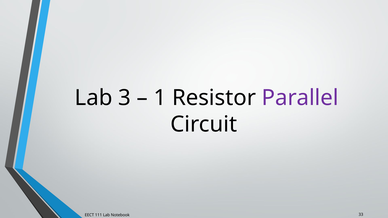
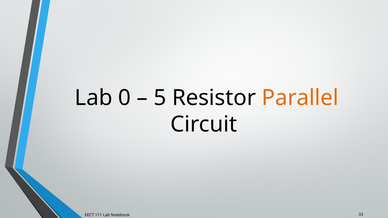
3: 3 -> 0 (125, 98)
1: 1 -> 5 (160, 98)
Parallel colour: purple -> orange (300, 98)
